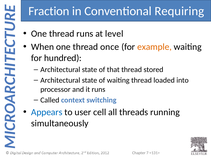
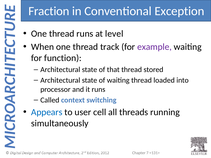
Requiring: Requiring -> Exception (179, 11)
once: once -> track (110, 47)
example colour: orange -> purple (154, 47)
hundred: hundred -> function (63, 58)
